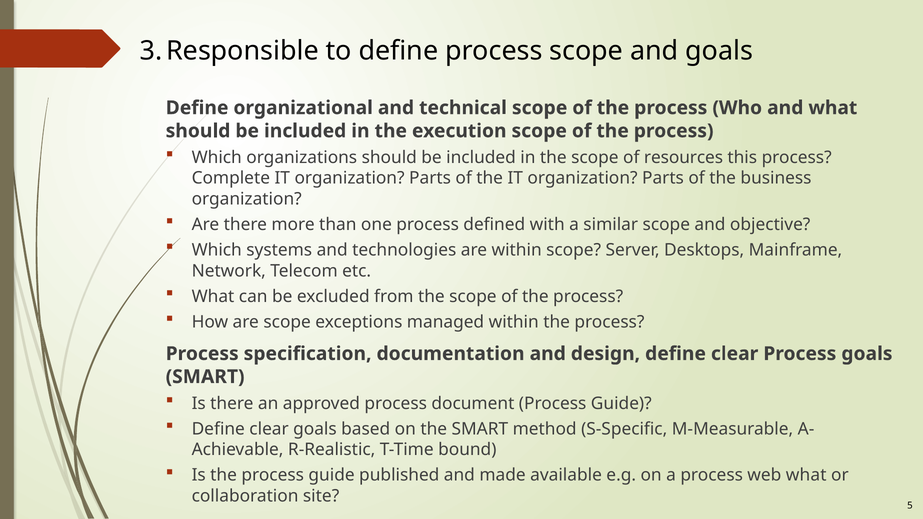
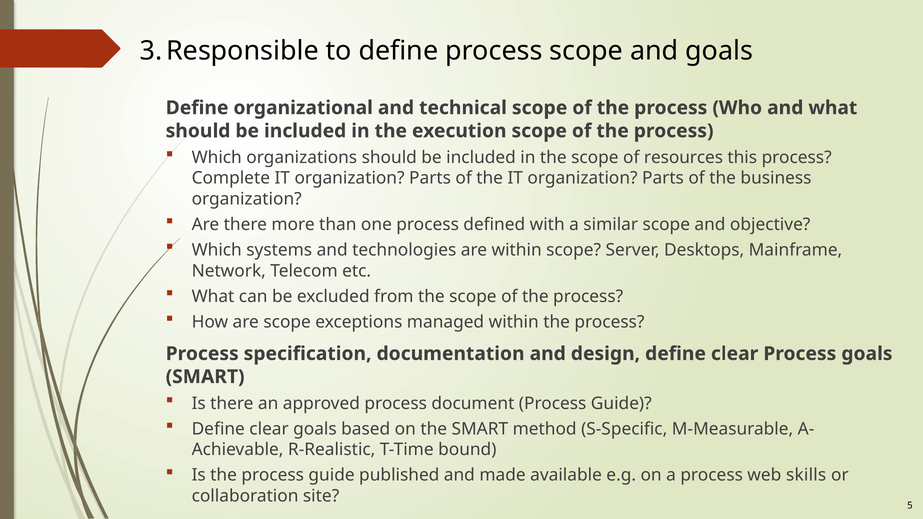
web what: what -> skills (806, 475)
